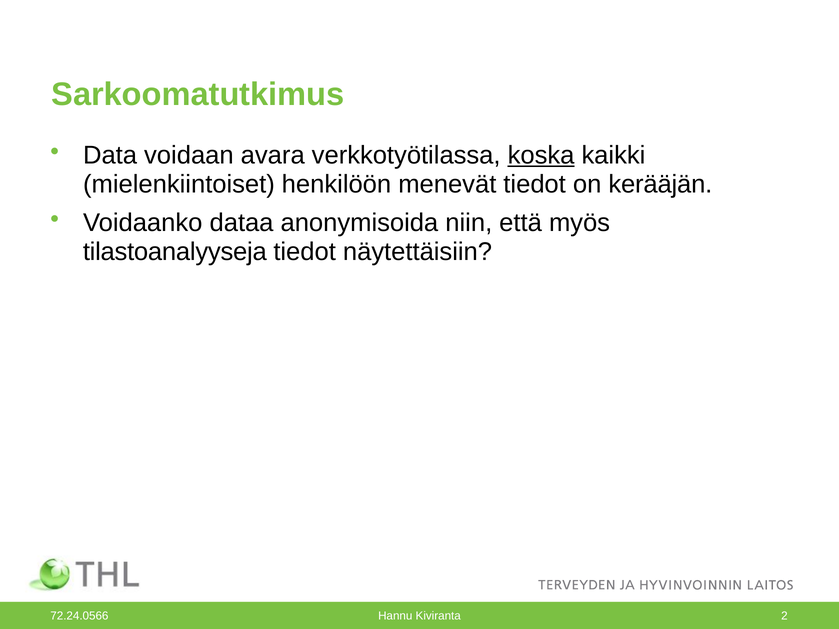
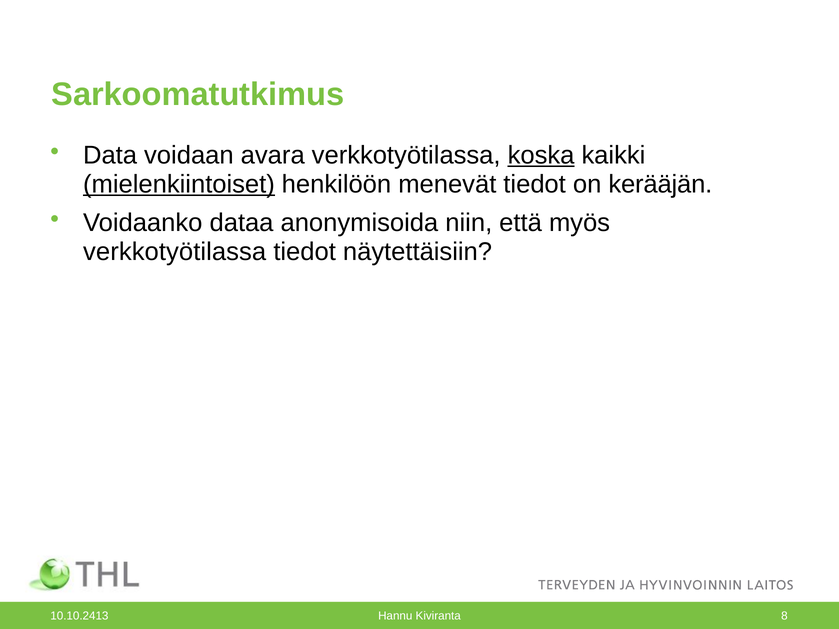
mielenkiintoiset underline: none -> present (179, 185)
tilastoanalyyseja: tilastoanalyyseja -> verkkotyötilassa (175, 252)
72.24.0566: 72.24.0566 -> 10.10.2413 (79, 616)
2: 2 -> 8 (784, 616)
